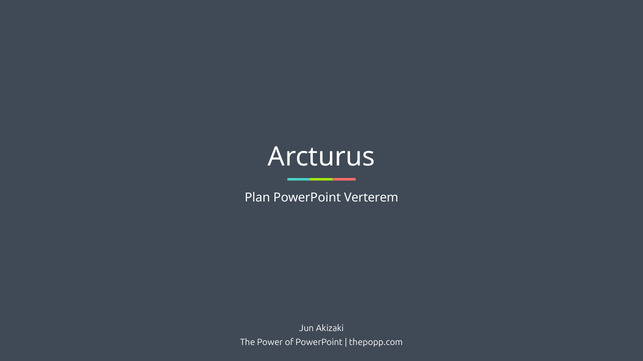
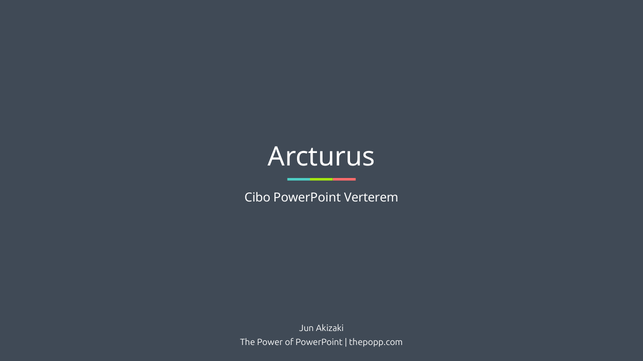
Plan: Plan -> Cibo (257, 198)
